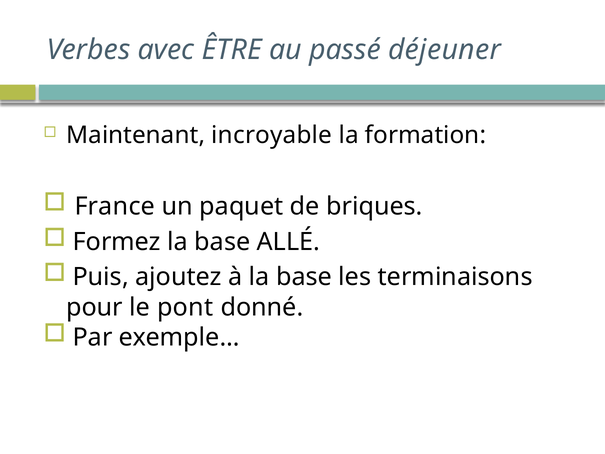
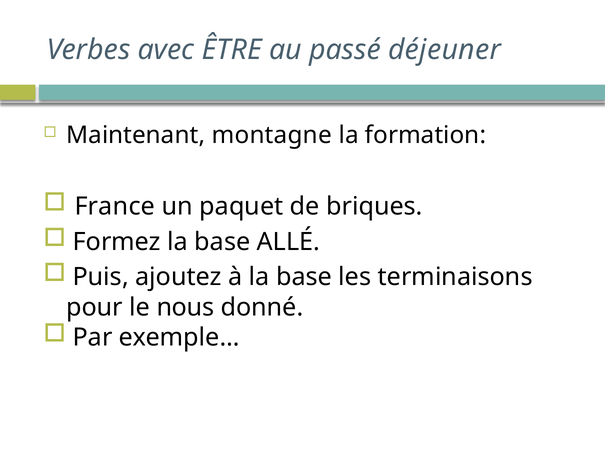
incroyable: incroyable -> montagne (272, 135)
pont: pont -> nous (185, 307)
